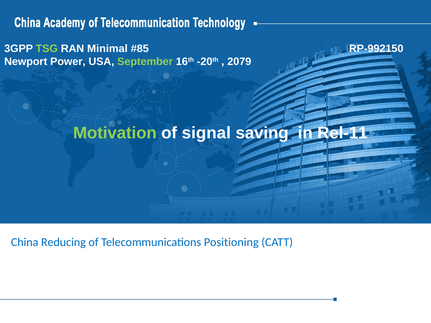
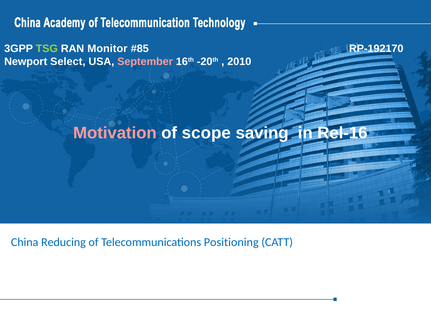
Minimal: Minimal -> Monitor (107, 49)
RP-992150: RP-992150 -> RP-192170 (376, 49)
Power: Power -> Select (68, 62)
September colour: light green -> pink (145, 62)
2079: 2079 -> 2010 (239, 62)
Motivation colour: light green -> pink (115, 133)
signal: signal -> scope (206, 133)
Rel-11: Rel-11 -> Rel-16 (342, 133)
